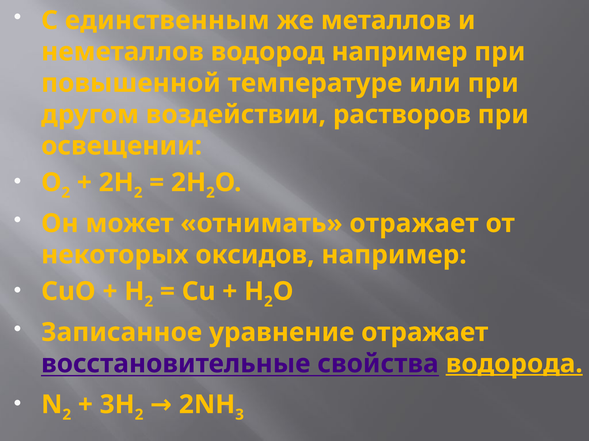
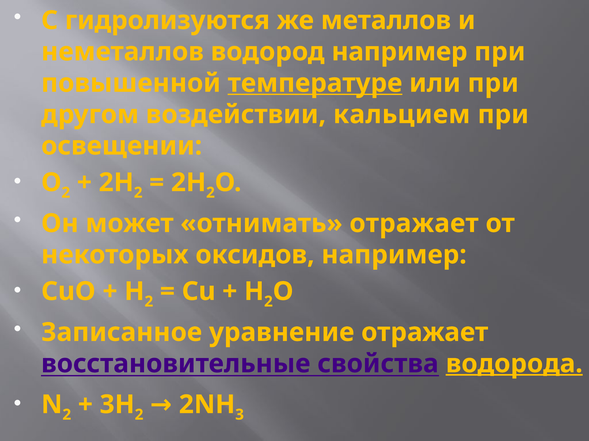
единственным: единственным -> гидролизуются (167, 20)
температуре underline: none -> present (315, 83)
растворов: растворов -> кальцием (402, 115)
